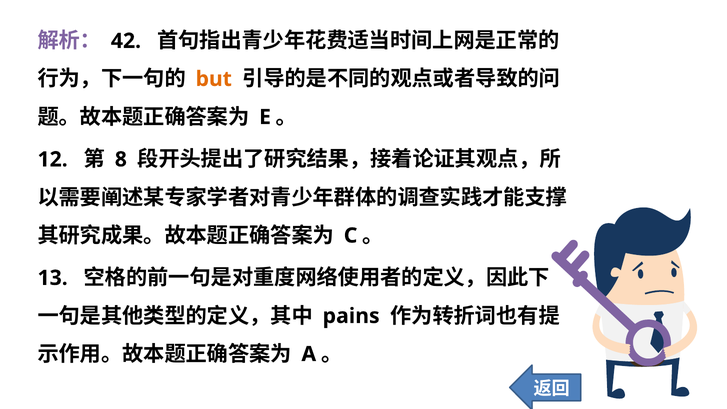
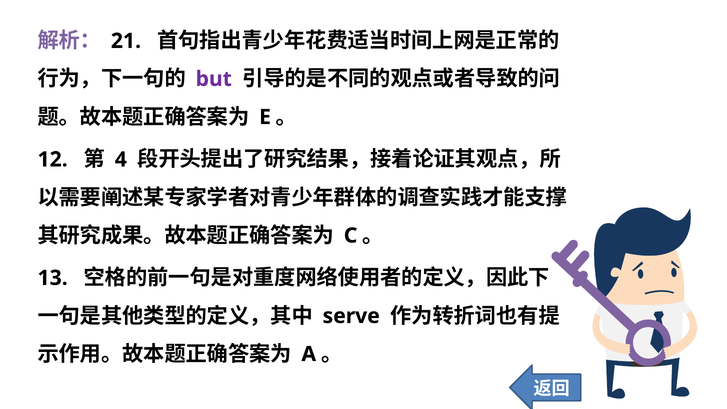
42: 42 -> 21 (126, 41)
but colour: orange -> purple (214, 79)
8: 8 -> 4 (121, 159)
pains: pains -> serve (351, 316)
